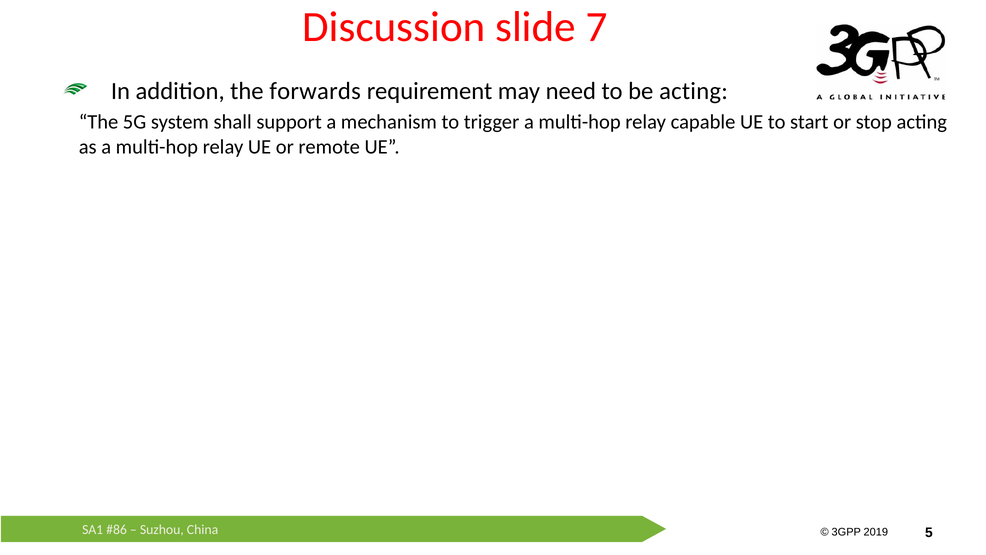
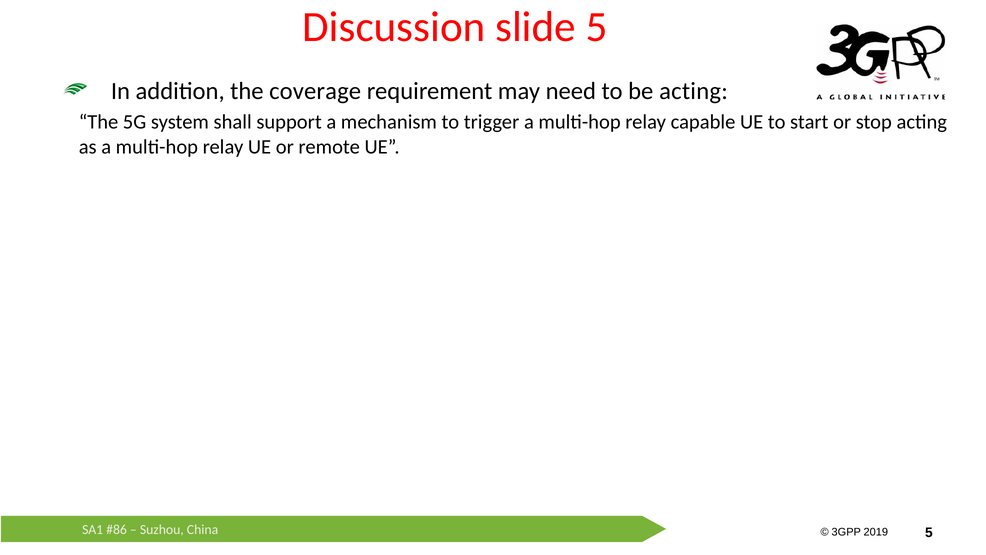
slide 7: 7 -> 5 (597, 27)
forwards: forwards -> coverage (315, 91)
